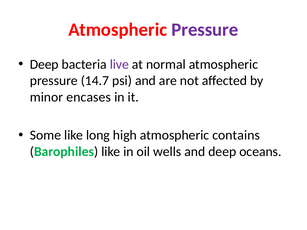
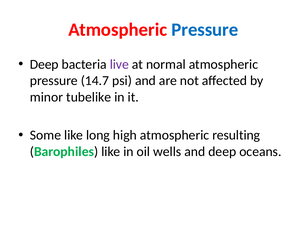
Pressure colour: purple -> blue (205, 30)
encases: encases -> tubelike (89, 97)
contains: contains -> resulting (236, 135)
